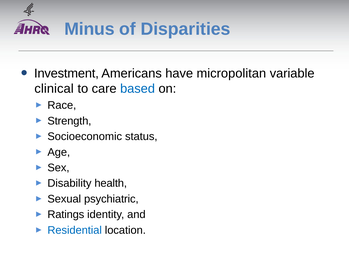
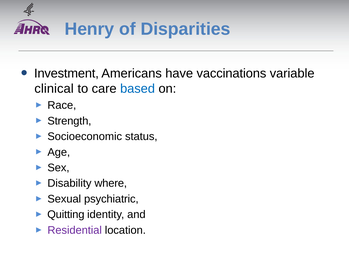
Minus: Minus -> Henry (89, 29)
micropolitan: micropolitan -> vaccinations (231, 73)
health: health -> where (111, 183)
Ratings: Ratings -> Quitting (66, 214)
Residential colour: blue -> purple (75, 230)
